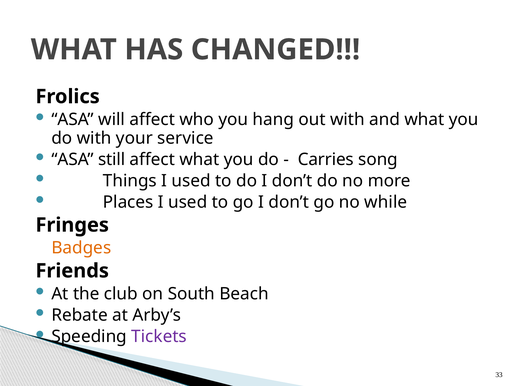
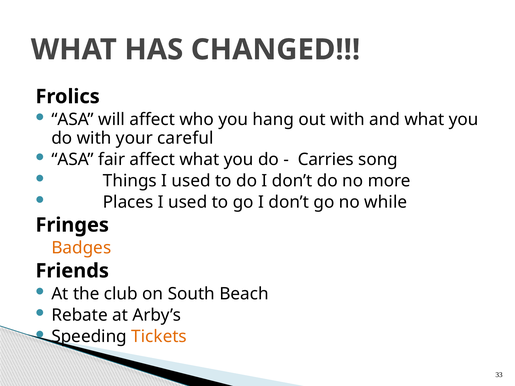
service: service -> careful (185, 138)
still: still -> fair (112, 160)
Tickets colour: purple -> orange (159, 337)
